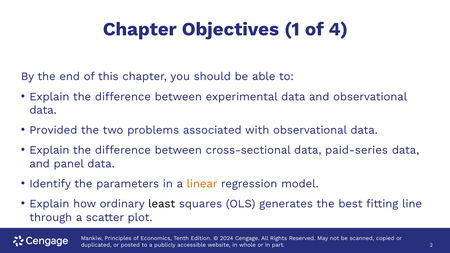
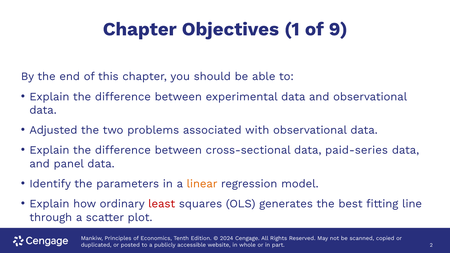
4: 4 -> 9 (338, 29)
Provided: Provided -> Adjusted (53, 130)
least colour: black -> red (162, 204)
